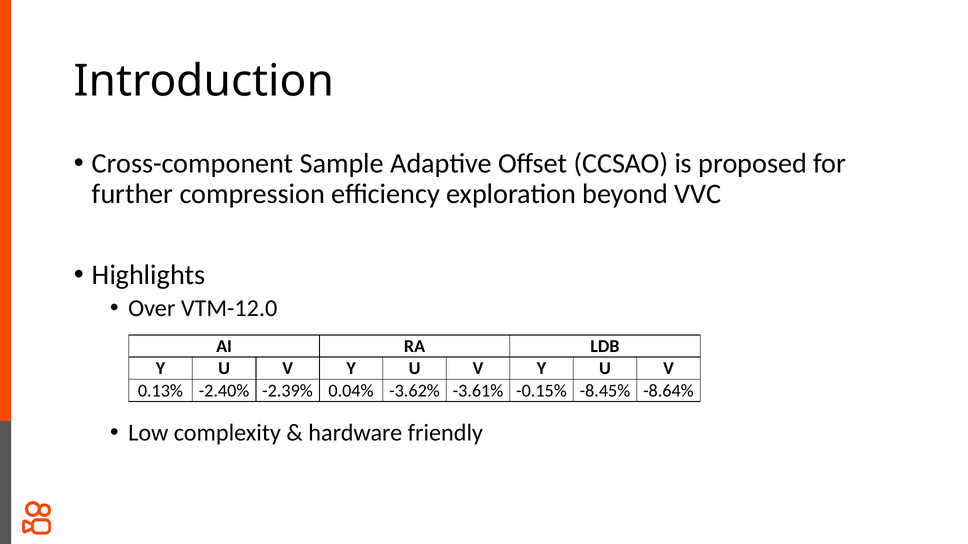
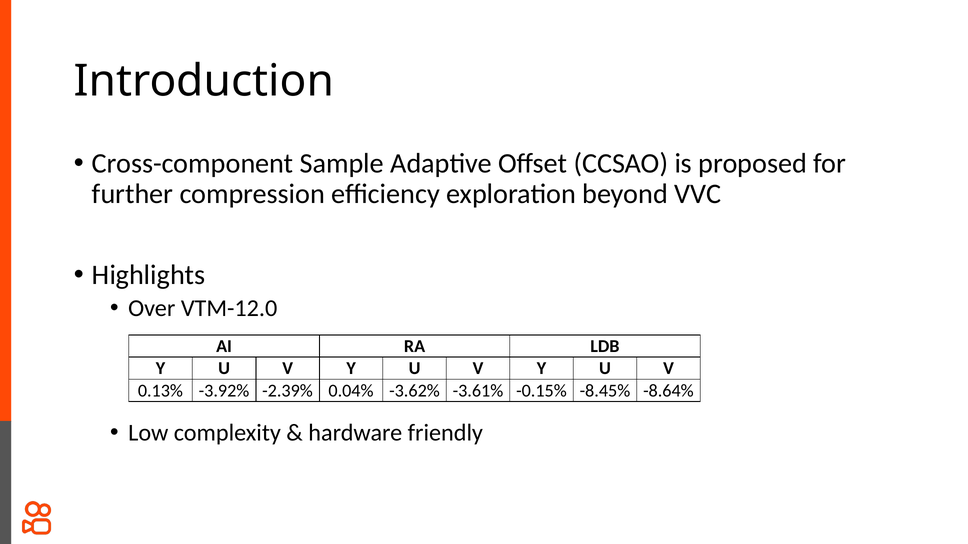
-2.40%: -2.40% -> -3.92% (224, 391)
